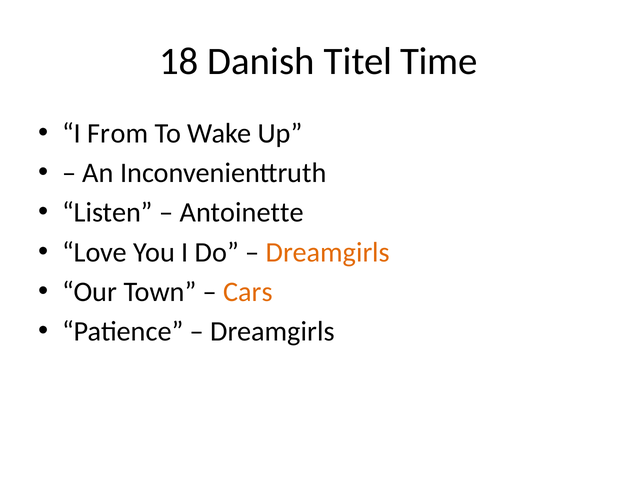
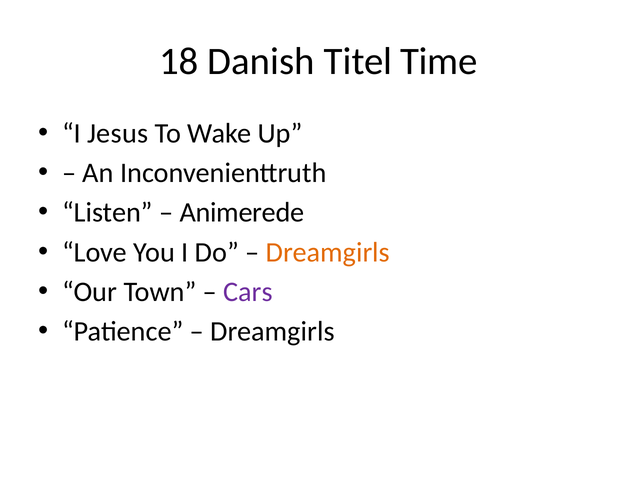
From: From -> Jesus (118, 133)
Antoinette: Antoinette -> Animerede (242, 213)
Cars colour: orange -> purple (248, 292)
